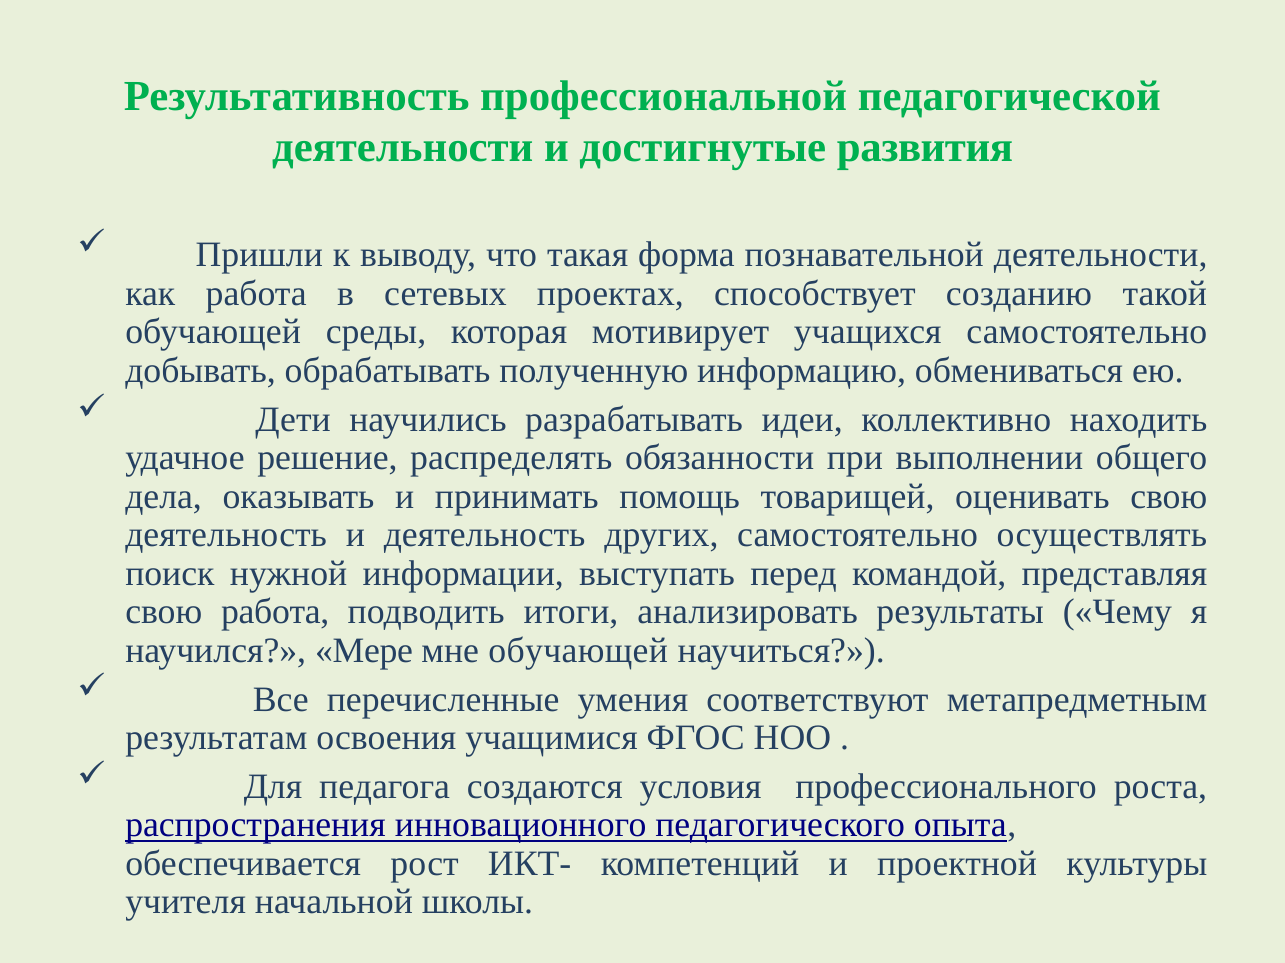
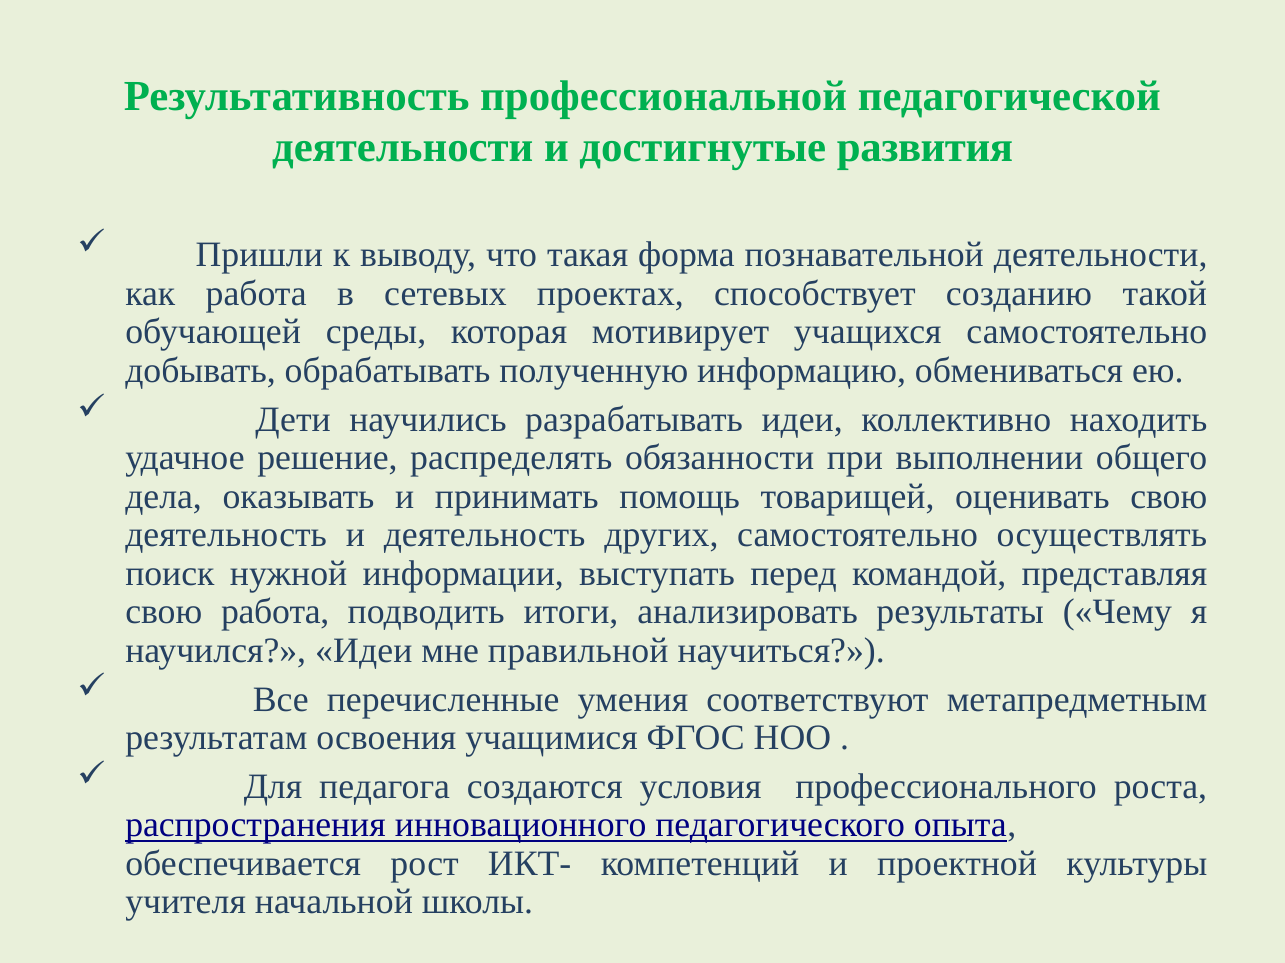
научился Мере: Мере -> Идеи (364, 651)
мне обучающей: обучающей -> правильной (578, 651)
